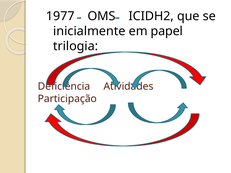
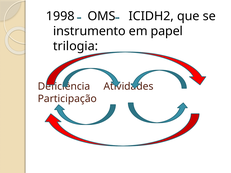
1977: 1977 -> 1998 (60, 16)
inicialmente: inicialmente -> instrumento (89, 31)
